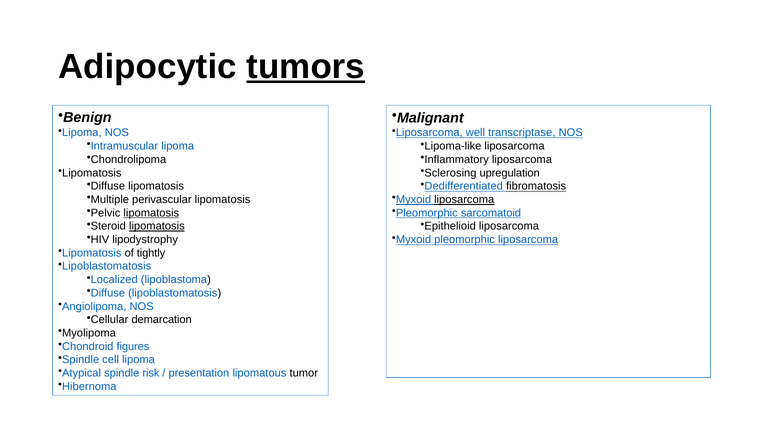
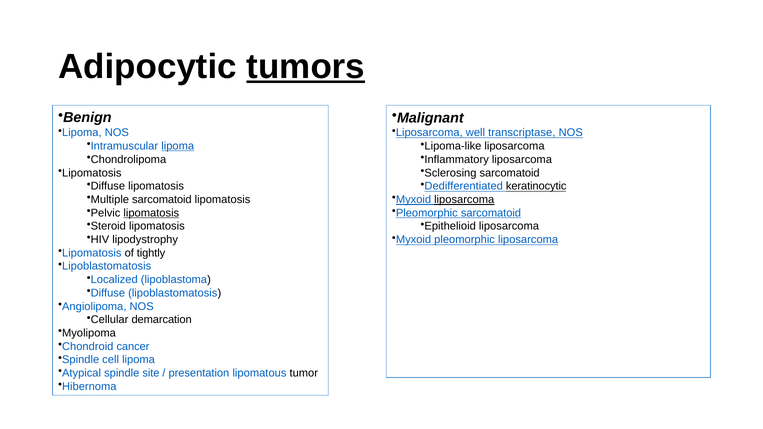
lipoma underline: none -> present (178, 146)
Sclerosing upregulation: upregulation -> sarcomatoid (510, 173)
fibromatosis: fibromatosis -> keratinocytic (536, 186)
Multiple perivascular: perivascular -> sarcomatoid (162, 200)
lipomatosis underline: present -> none (157, 226)
figures: figures -> cancer (133, 347)
risk: risk -> site (151, 373)
